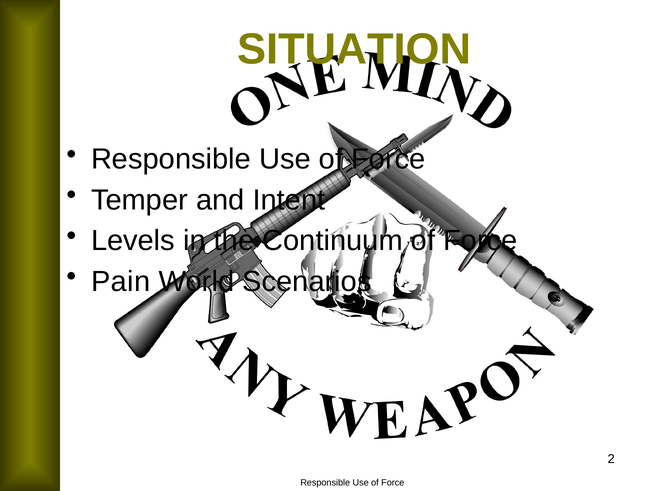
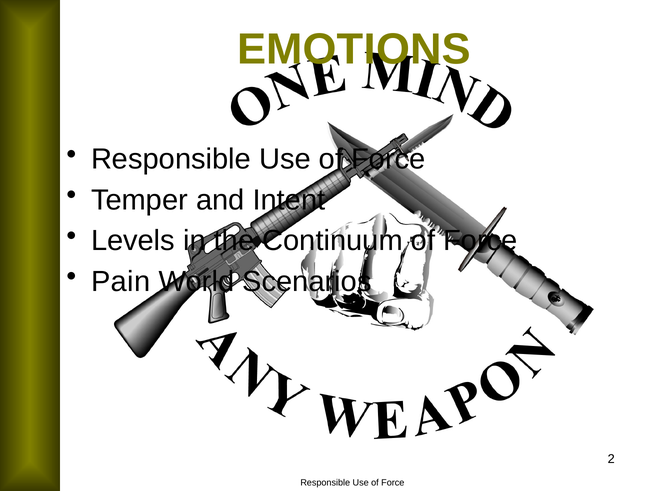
SITUATION: SITUATION -> EMOTIONS (354, 49)
